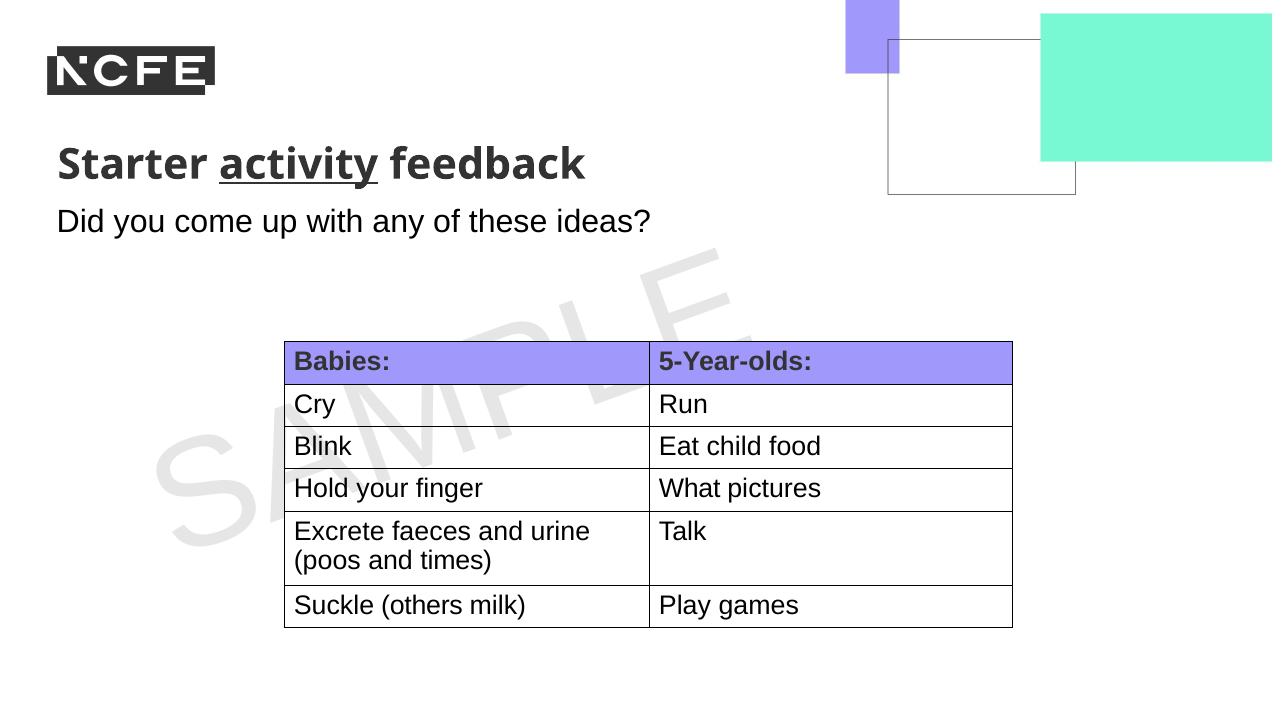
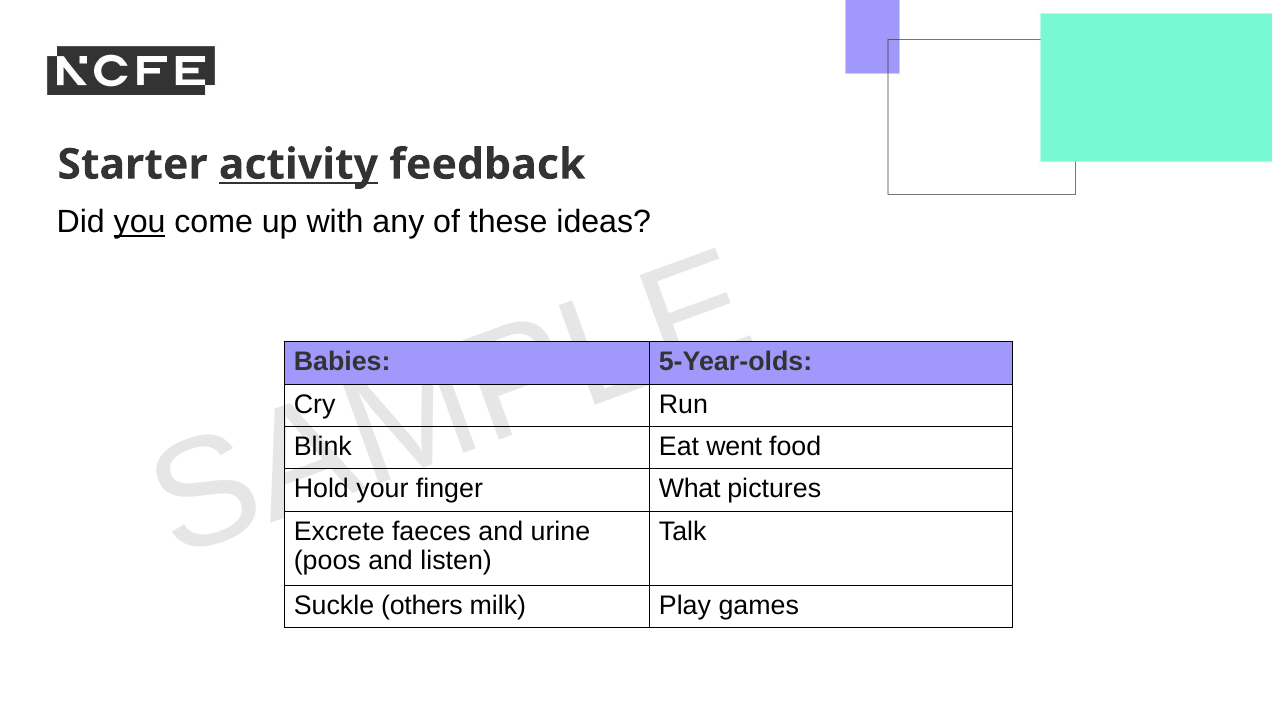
you underline: none -> present (140, 222)
child: child -> went (734, 446)
times: times -> listen (456, 561)
